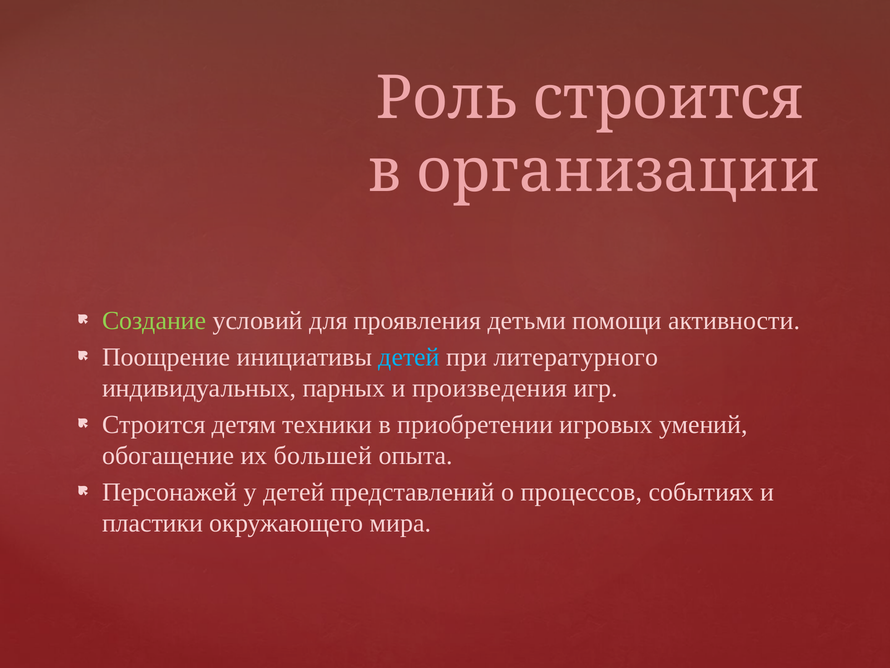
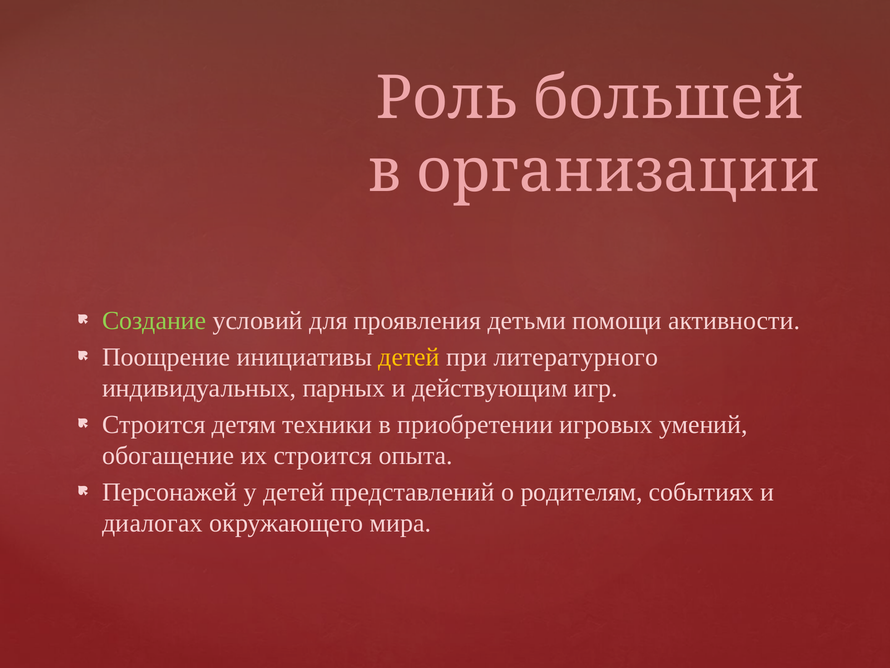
Роль строится: строится -> большей (669, 98)
детей colour: light blue -> yellow (409, 357)
произведения: произведения -> действующим (490, 388)
их большей: большей -> строится (323, 455)
процессов: процессов -> родителям (582, 492)
пластики: пластики -> диалогах (152, 523)
